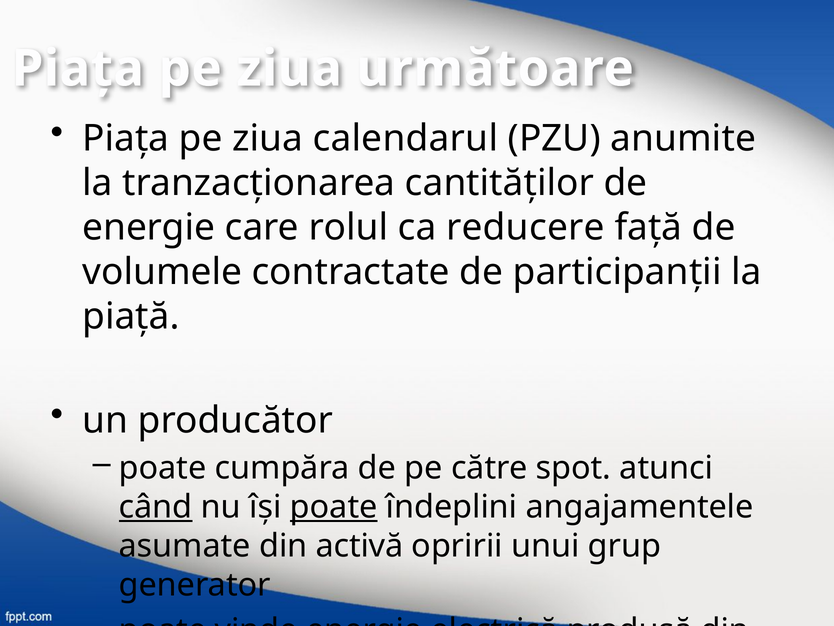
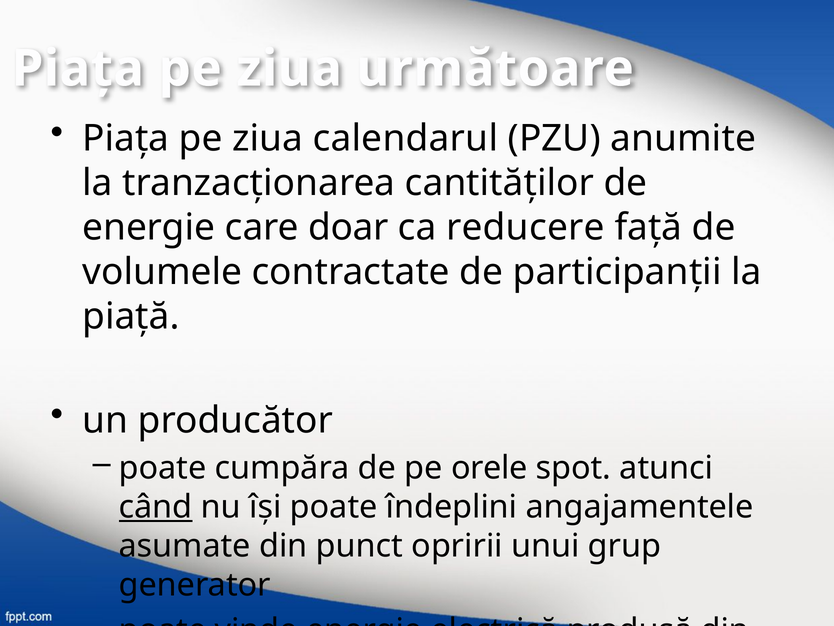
rolul: rolul -> doar (349, 227)
către: către -> orele (489, 468)
poate underline: present -> none (334, 507)
activă: activă -> punct (359, 546)
